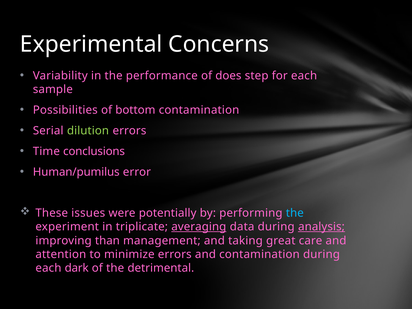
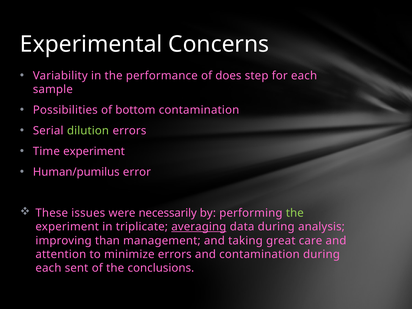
Time conclusions: conclusions -> experiment (94, 151)
potentially: potentially -> necessarily (168, 213)
the colour: light blue -> light green (295, 213)
analysis underline: present -> none (321, 227)
dark: dark -> sent (77, 268)
detrimental: detrimental -> conclusions (161, 268)
